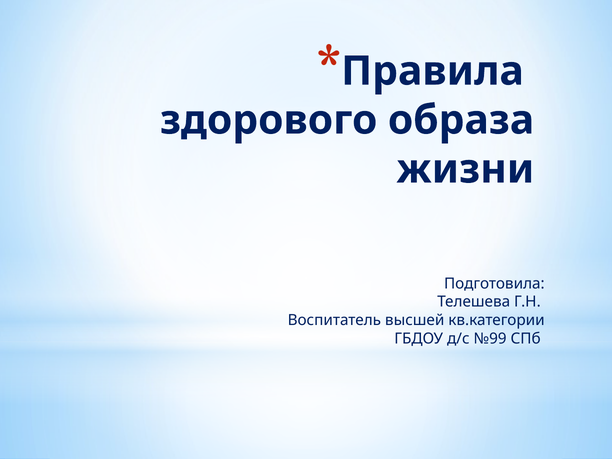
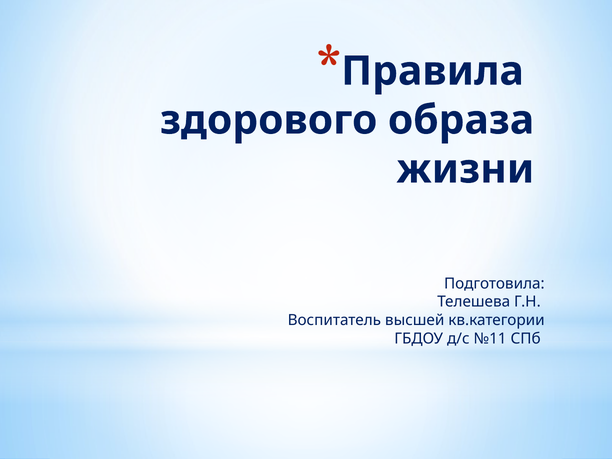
№99: №99 -> №11 (490, 339)
